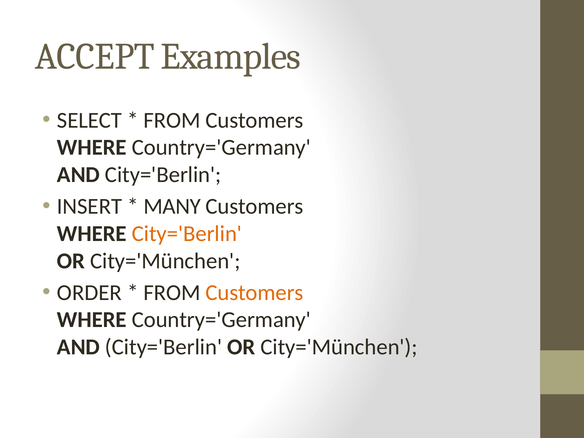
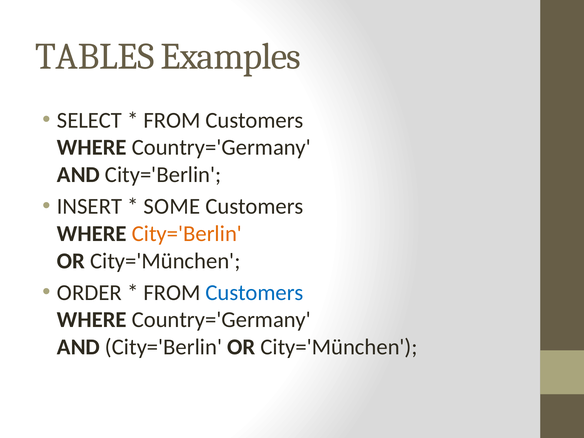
ACCEPT: ACCEPT -> TABLES (95, 57)
MANY: MANY -> SOME (172, 206)
Customers colour: orange -> blue (254, 293)
